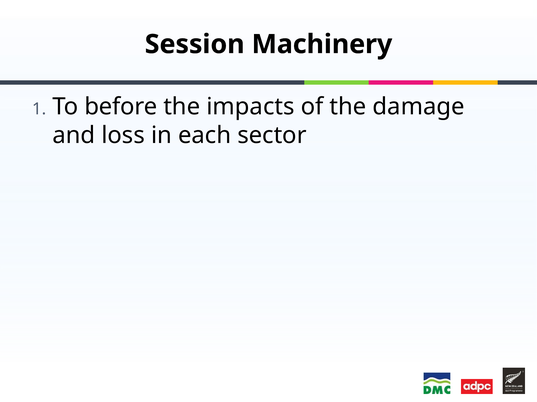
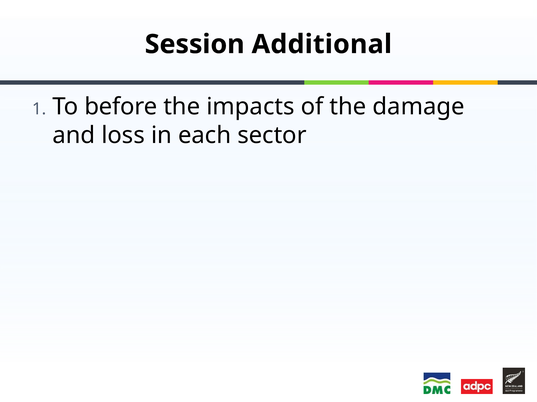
Machinery: Machinery -> Additional (322, 44)
